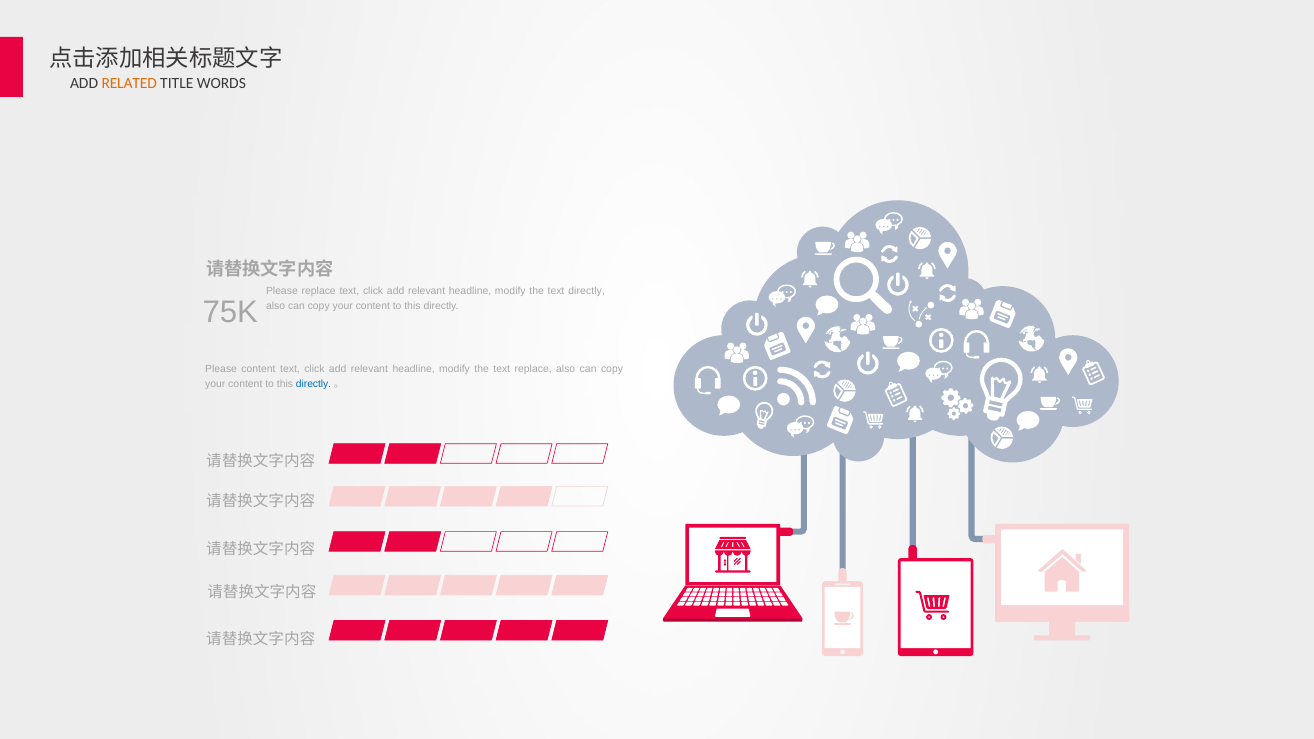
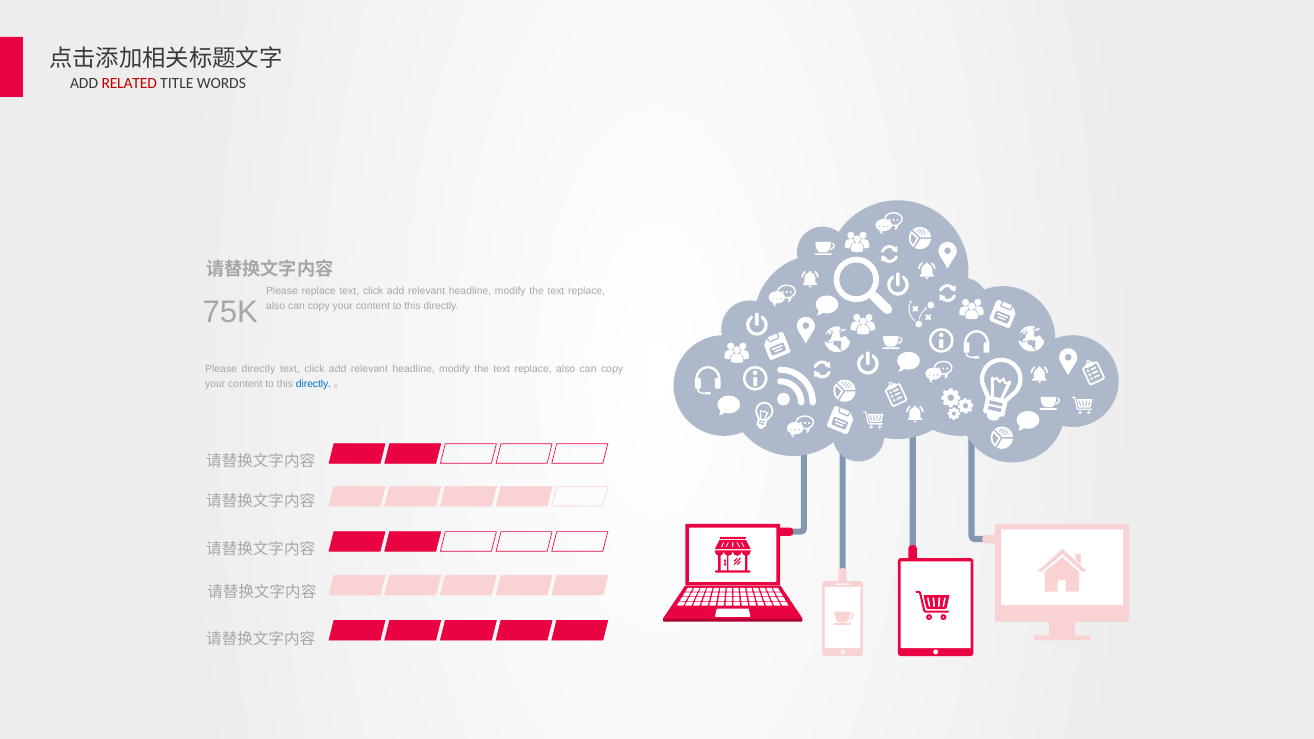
RELATED colour: orange -> red (129, 84)
directly: directly -> replace (587, 292)
Please content: content -> directly (258, 369)
